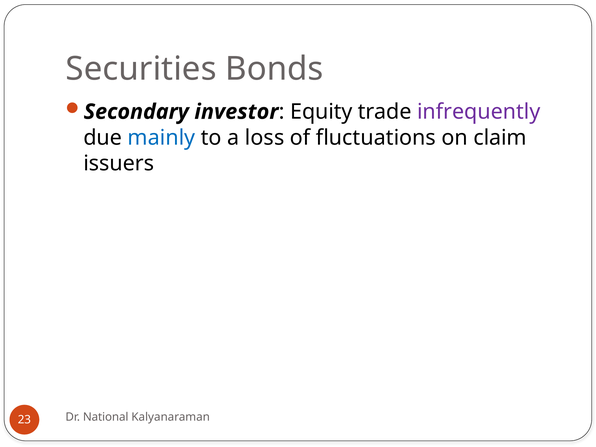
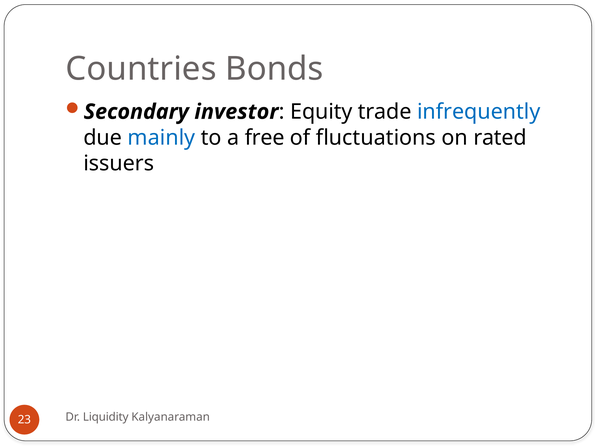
Securities: Securities -> Countries (141, 69)
infrequently colour: purple -> blue (479, 112)
loss: loss -> free (265, 138)
claim: claim -> rated (500, 138)
National: National -> Liquidity (106, 417)
